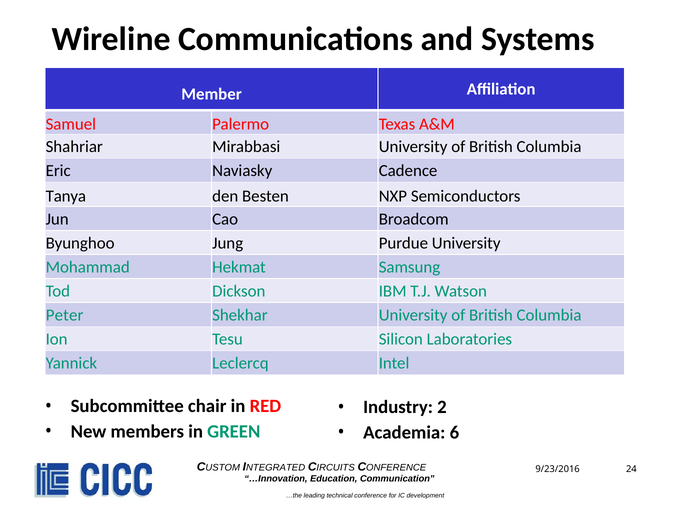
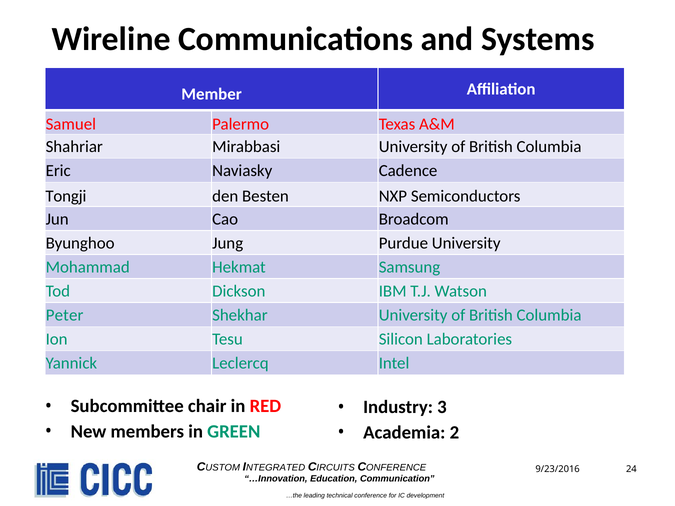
Tanya: Tanya -> Tongji (66, 196)
2: 2 -> 3 (442, 407)
6: 6 -> 2 (454, 433)
